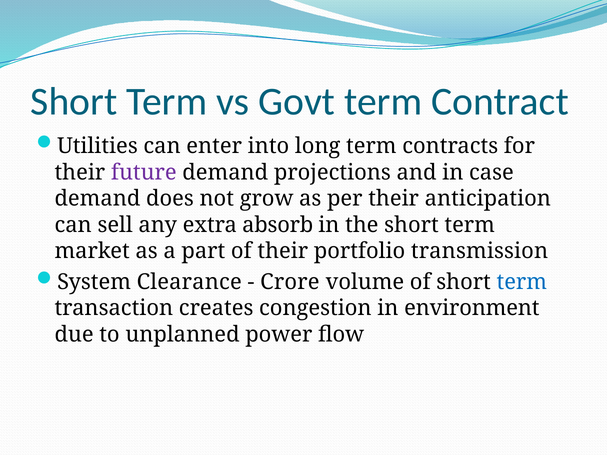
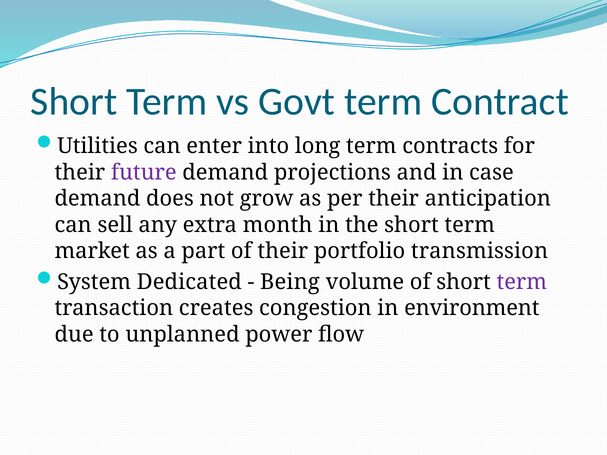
absorb: absorb -> month (278, 225)
Clearance: Clearance -> Dedicated (189, 282)
Crore: Crore -> Being (290, 282)
term colour: blue -> purple (522, 282)
